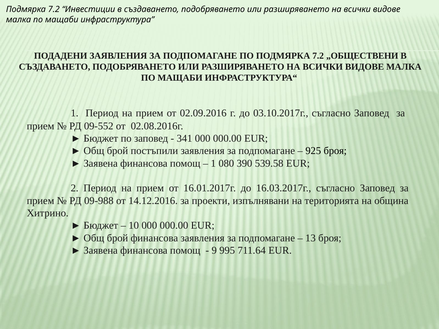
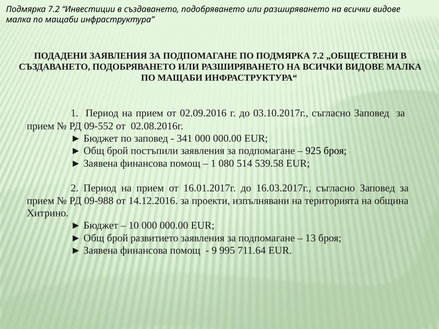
390: 390 -> 514 (244, 163)
брой финансова: финансова -> развитието (154, 238)
